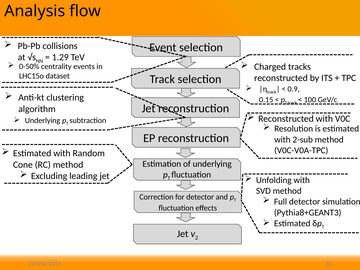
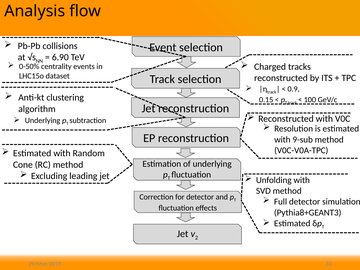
1.29: 1.29 -> 6.90 (60, 57)
2-sub: 2-sub -> 9-sub (303, 140)
